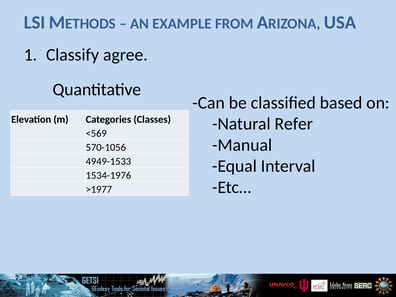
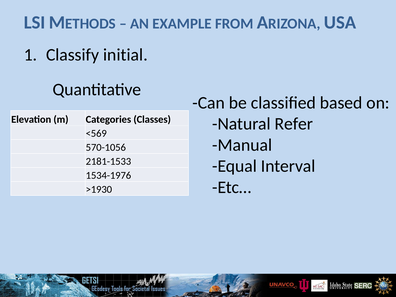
agree: agree -> initial (125, 55)
4949-1533: 4949-1533 -> 2181-1533 (108, 161)
>1977: >1977 -> >1930 (99, 189)
